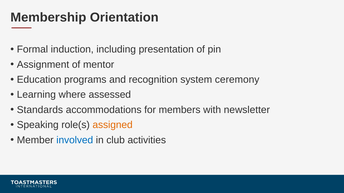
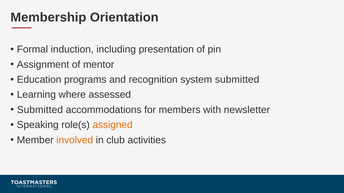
system ceremony: ceremony -> submitted (237, 80)
Standards: Standards -> Submitted (40, 110)
involved colour: blue -> orange (75, 140)
